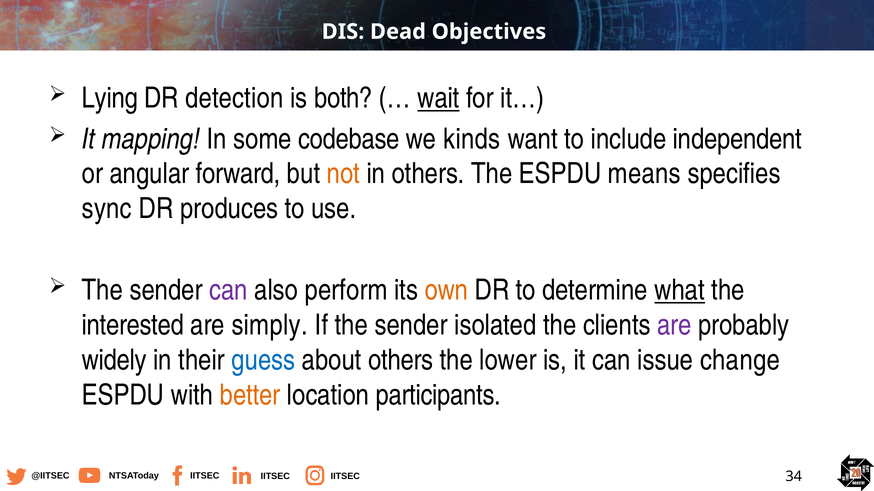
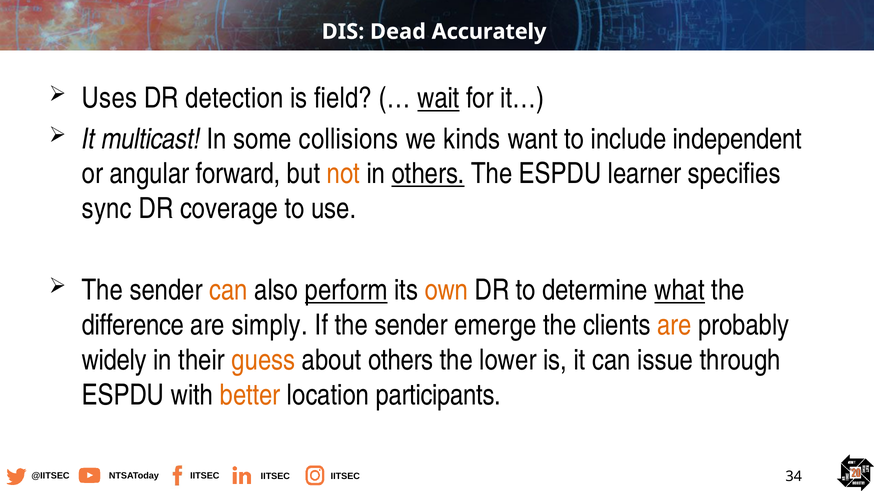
Objectives: Objectives -> Accurately (489, 32)
Lying: Lying -> Uses (110, 98)
both: both -> field (343, 98)
mapping: mapping -> multicast (151, 139)
codebase: codebase -> collisions (349, 139)
others underline: none -> present (428, 174)
means: means -> learner (645, 174)
produces: produces -> coverage (229, 209)
can colour: purple -> orange (228, 291)
perform underline: none -> present (346, 291)
interested: interested -> difference (133, 326)
isolated: isolated -> emerge (495, 326)
are colour: purple -> orange (674, 326)
guess colour: blue -> orange (263, 361)
change: change -> through (740, 361)
